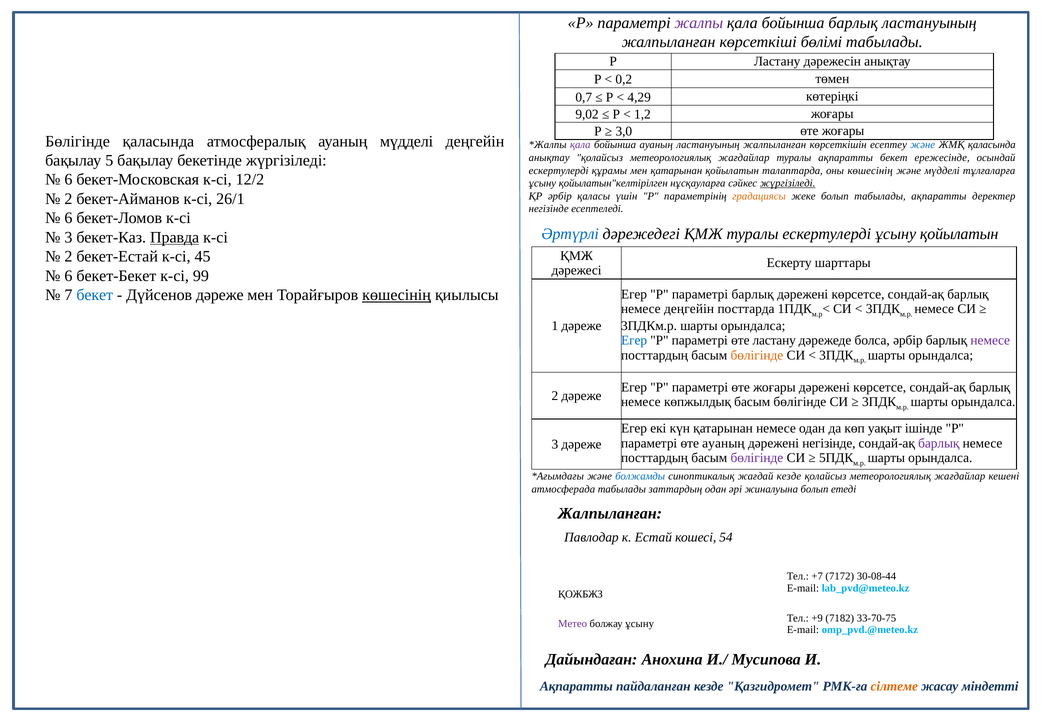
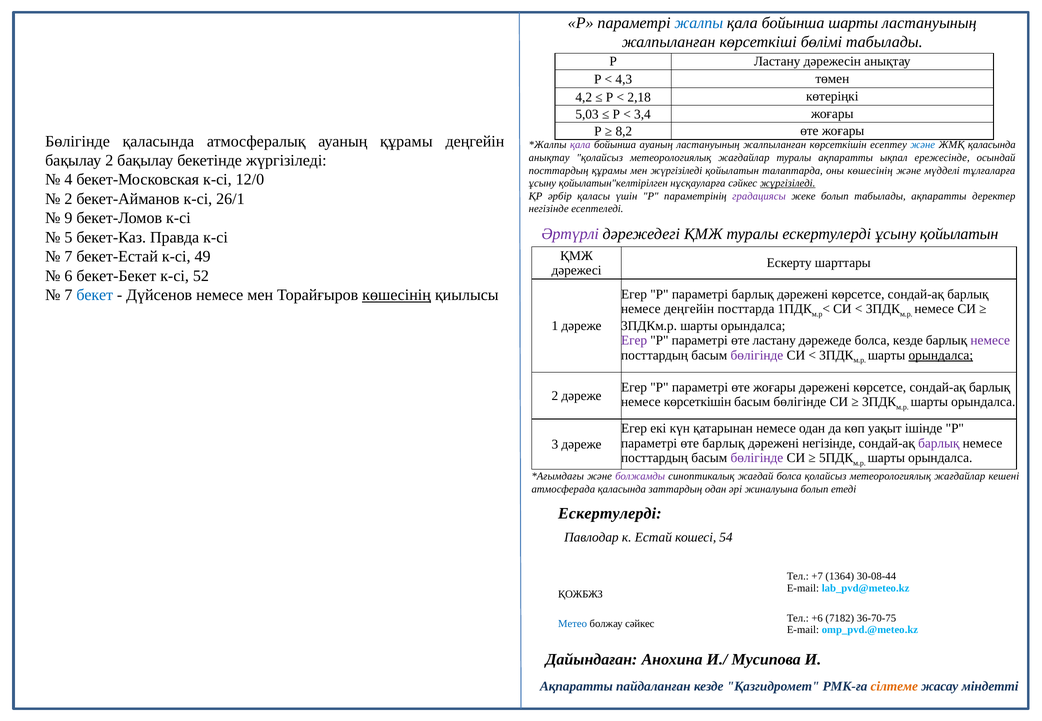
жалпы colour: purple -> blue (699, 23)
бойынша барлық: барлық -> шарты (853, 23)
0,2: 0,2 -> 4,3 (624, 79)
0,7: 0,7 -> 4,2 (584, 97)
4,29: 4,29 -> 2,18 (639, 97)
9,02: 9,02 -> 5,03 (587, 114)
1,2: 1,2 -> 3,4 (642, 114)
3,0: 3,0 -> 8,2 (624, 132)
ауаның мүдделі: мүдделі -> құрамы (406, 141)
ақпаратты бекет: бекет -> ықпал (894, 158)
бақылау 5: 5 -> 2 (109, 161)
ескертулерді: ескертулерді -> посттардың (559, 171)
мен қатарынан: қатарынан -> жүргізіледі (676, 171)
6: 6 -> 4 (68, 180)
12/2: 12/2 -> 12/0 (250, 180)
градациясы colour: orange -> purple (759, 196)
6: 6 -> 9 (68, 218)
Әртүрлі colour: blue -> purple (570, 234)
3: 3 -> 5 (68, 237)
Правда underline: present -> none (175, 237)
2: 2 -> 7 (68, 257)
45: 45 -> 49 (203, 257)
99: 99 -> 52 (201, 276)
Дүйсенов дәреже: дәреже -> немесе (220, 295)
Егер colour: blue -> purple (634, 341)
болса әрбір: әрбір -> кезде (908, 341)
бөлігінде colour: orange -> purple (757, 355)
орындалса underline: none -> present (941, 355)
немесе көпжылдық: көпжылдық -> көрсеткішін (698, 402)
өте ауаның: ауаның -> барлық (723, 443)
болжамды colour: blue -> purple (640, 477)
жағдай кезде: кезде -> болса (789, 477)
атмосферада табылады: табылады -> қаласында (622, 489)
Жалпыланған: Жалпыланған -> Ескертулерді (610, 514)
7172: 7172 -> 1364 (840, 577)
+9: +9 -> +6 (817, 618)
33-70-75: 33-70-75 -> 36-70-75 (876, 618)
Метео colour: purple -> blue (573, 624)
болжау ұсыну: ұсыну -> сәйкес (640, 624)
